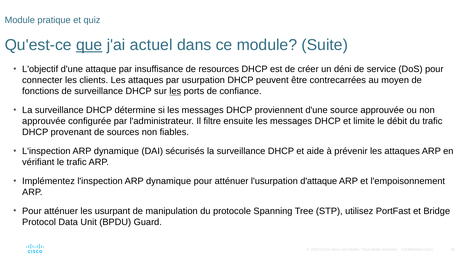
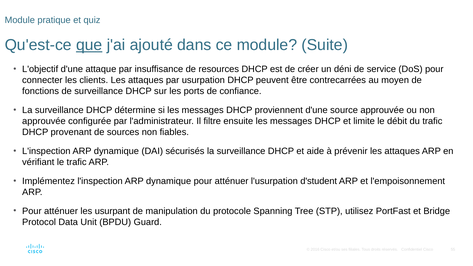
actuel: actuel -> ajouté (151, 45)
les underline: present -> none (175, 91)
d'attaque: d'attaque -> d'student (319, 181)
